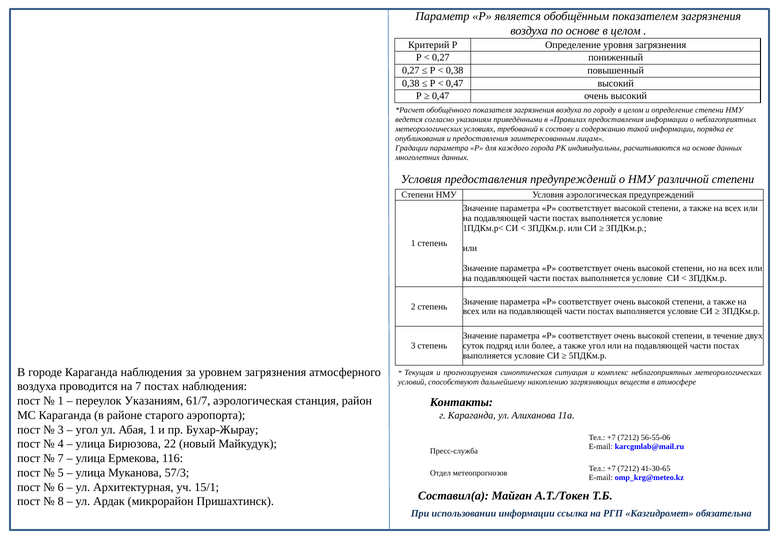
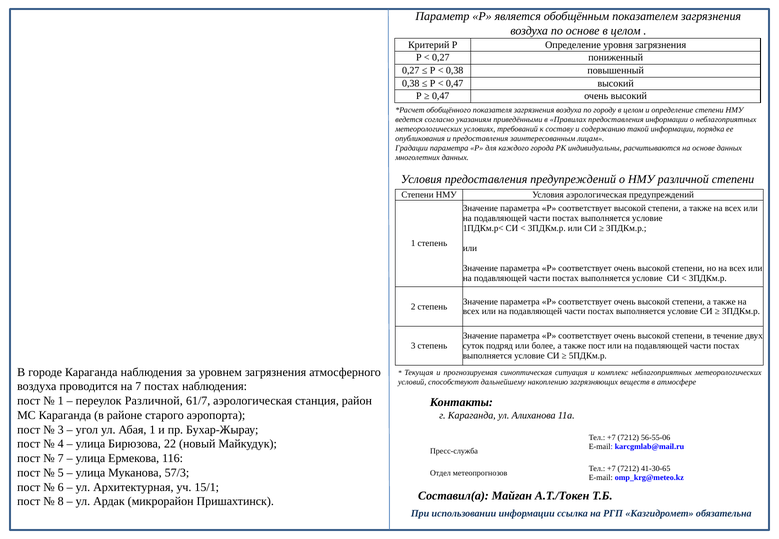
также угол: угол -> пост (597, 346)
переулок Указаниям: Указаниям -> Различной (154, 401)
